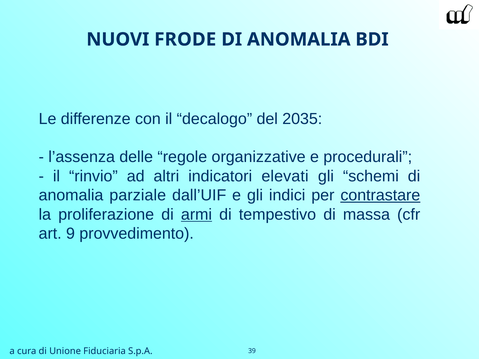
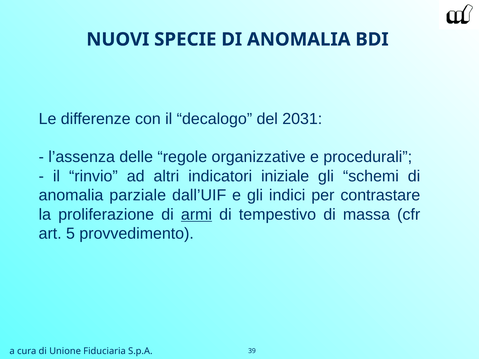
FRODE: FRODE -> SPECIE (185, 39)
2035: 2035 -> 2031 (302, 119)
elevati: elevati -> iniziale (285, 176)
contrastare underline: present -> none (380, 195)
9: 9 -> 5 (71, 234)
